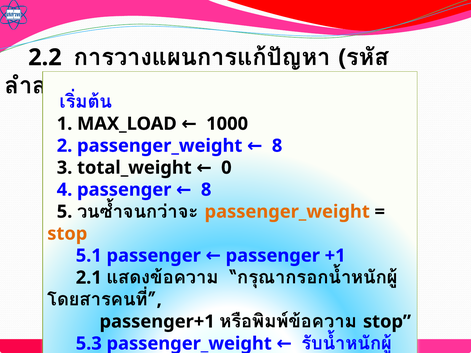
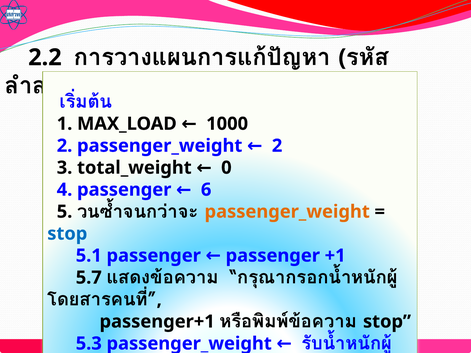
passenger_weight 8: 8 -> 2 (277, 146)
passenger 8: 8 -> 6 (206, 190)
stop colour: orange -> blue (67, 234)
2.1: 2.1 -> 5.7 (89, 278)
